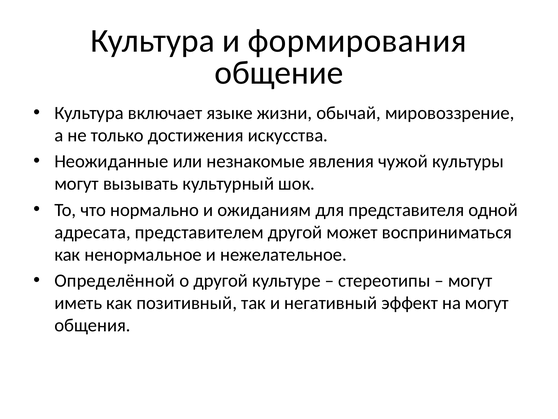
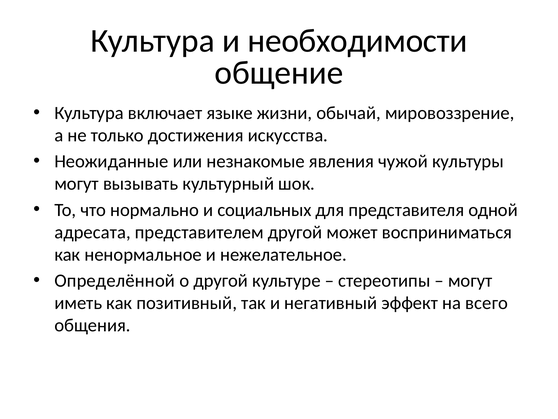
формирования: формирования -> необходимости (357, 41)
ожиданиям: ожиданиям -> социальных (264, 210)
на могут: могут -> всего (487, 303)
